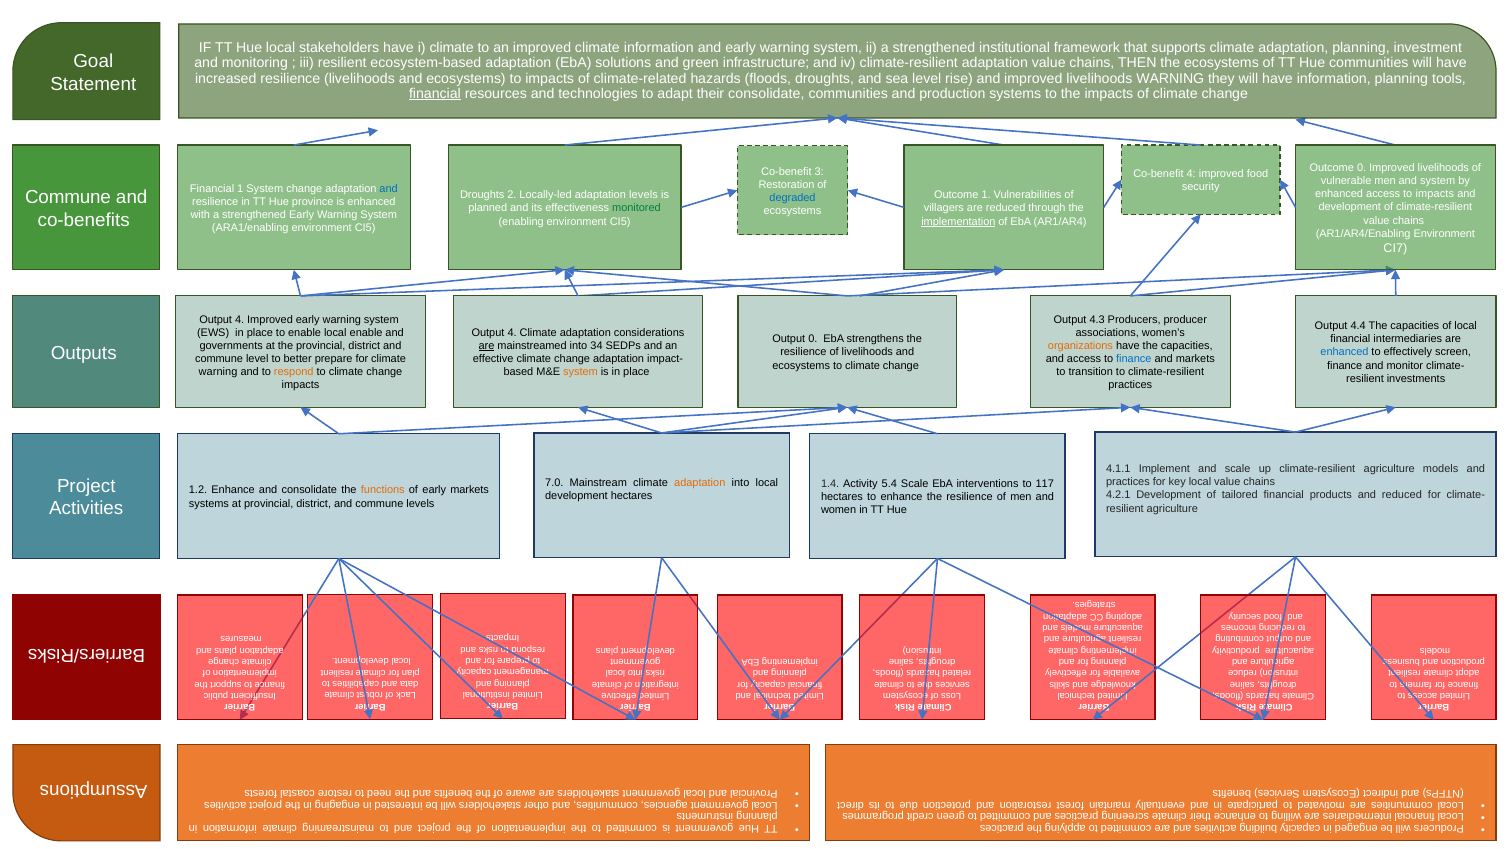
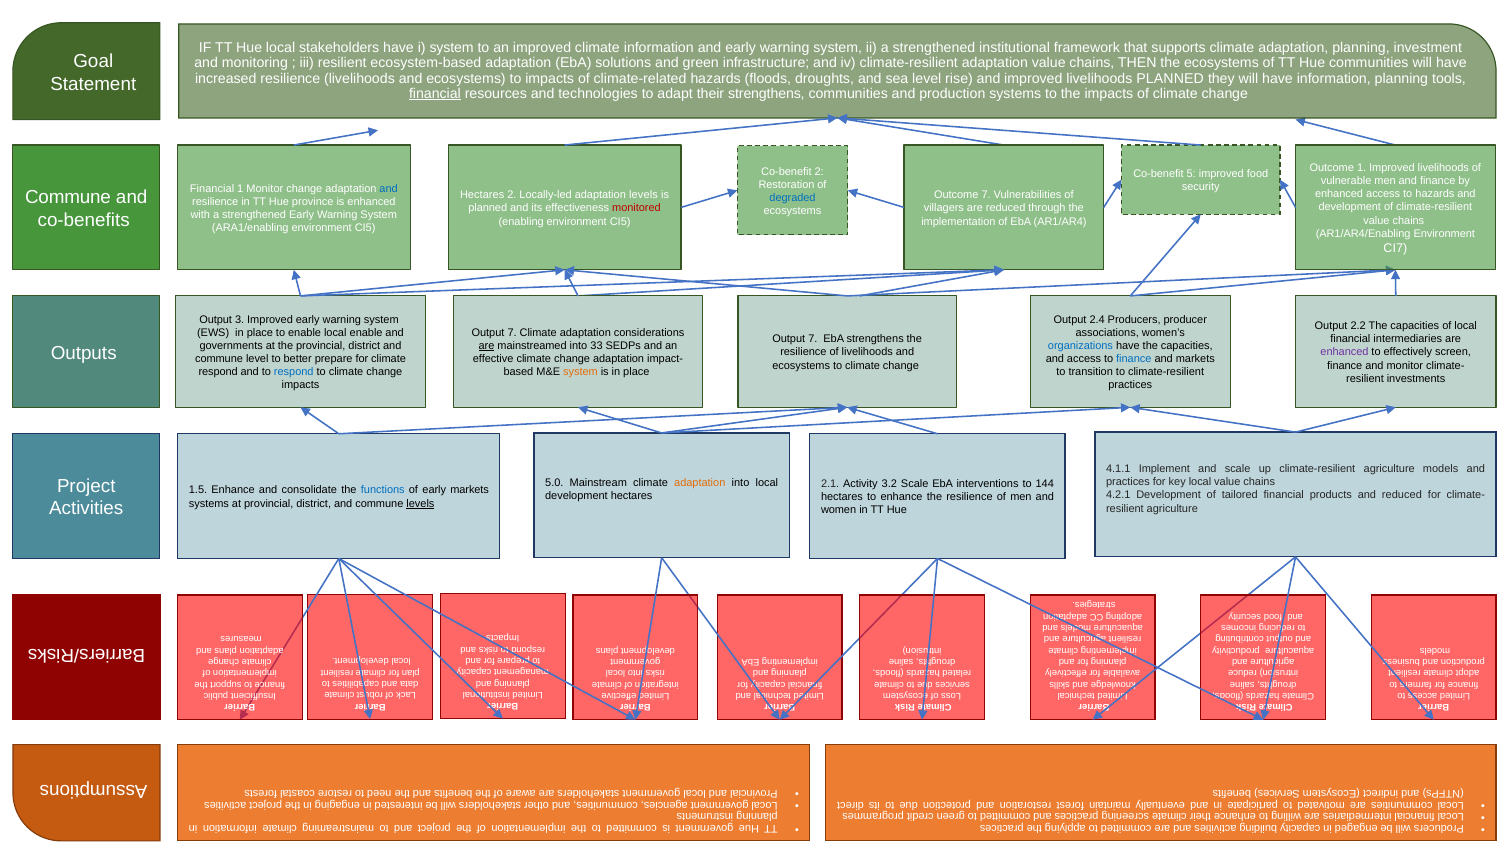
i climate: climate -> system (452, 48)
livelihoods WARNING: WARNING -> PLANNED (1170, 78)
their consolidate: consolidate -> strengthens (766, 94)
Outcome 0: 0 -> 1 (1362, 168)
Co-benefit 3: 3 -> 2 (819, 171)
Co-benefit 4: 4 -> 5 (1191, 174)
and system: system -> finance (1438, 181)
1 System: System -> Monitor (265, 188)
access to impacts: impacts -> hazards (1435, 194)
Droughts: Droughts -> Hectares (482, 195)
Outcome 1: 1 -> 7 (986, 195)
monitored colour: green -> red (636, 208)
implementation underline: present -> none (958, 221)
4: 4 -> 3 (240, 319)
4.3: 4.3 -> 2.4 (1097, 319)
4.4: 4.4 -> 2.2 (1358, 326)
4: 4 -> 7 (512, 333)
0: 0 -> 7 (813, 339)
34: 34 -> 33 (597, 346)
organizations colour: orange -> blue (1080, 346)
enhanced colour: blue -> purple (1345, 352)
warning: warning -> respond (218, 372)
respond colour: orange -> blue (294, 372)
7.0: 7.0 -> 5.0 (554, 483)
1.4: 1.4 -> 2.1 (830, 484)
5.4: 5.4 -> 3.2 (889, 484)
117: 117 -> 144 (1045, 484)
1.2: 1.2 -> 1.5 (198, 490)
functions colour: orange -> blue (383, 490)
levels underline: none -> present (420, 503)
